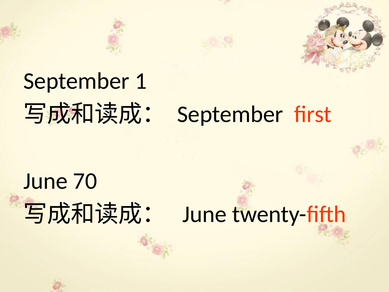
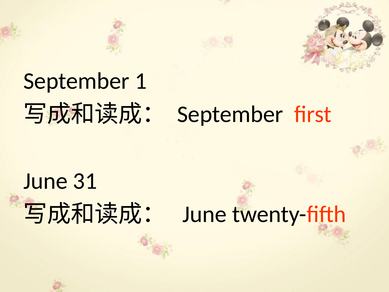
70: 70 -> 31 (85, 181)
